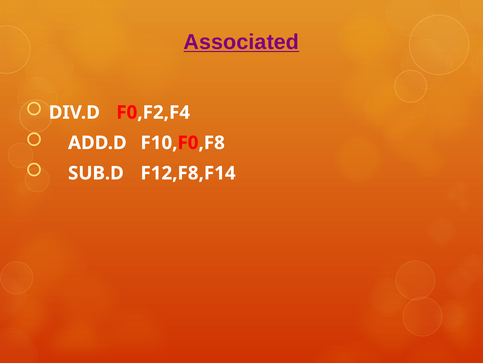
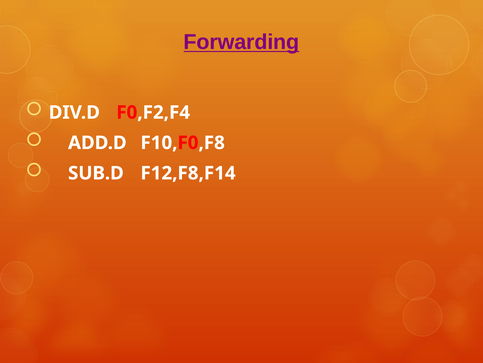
Associated: Associated -> Forwarding (241, 42)
